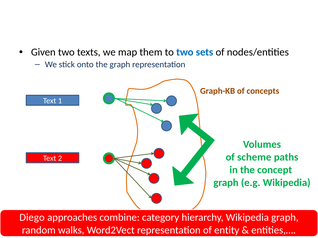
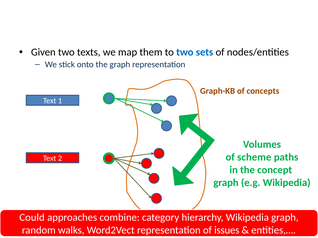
Diego: Diego -> Could (32, 218)
entity: entity -> issues (227, 231)
